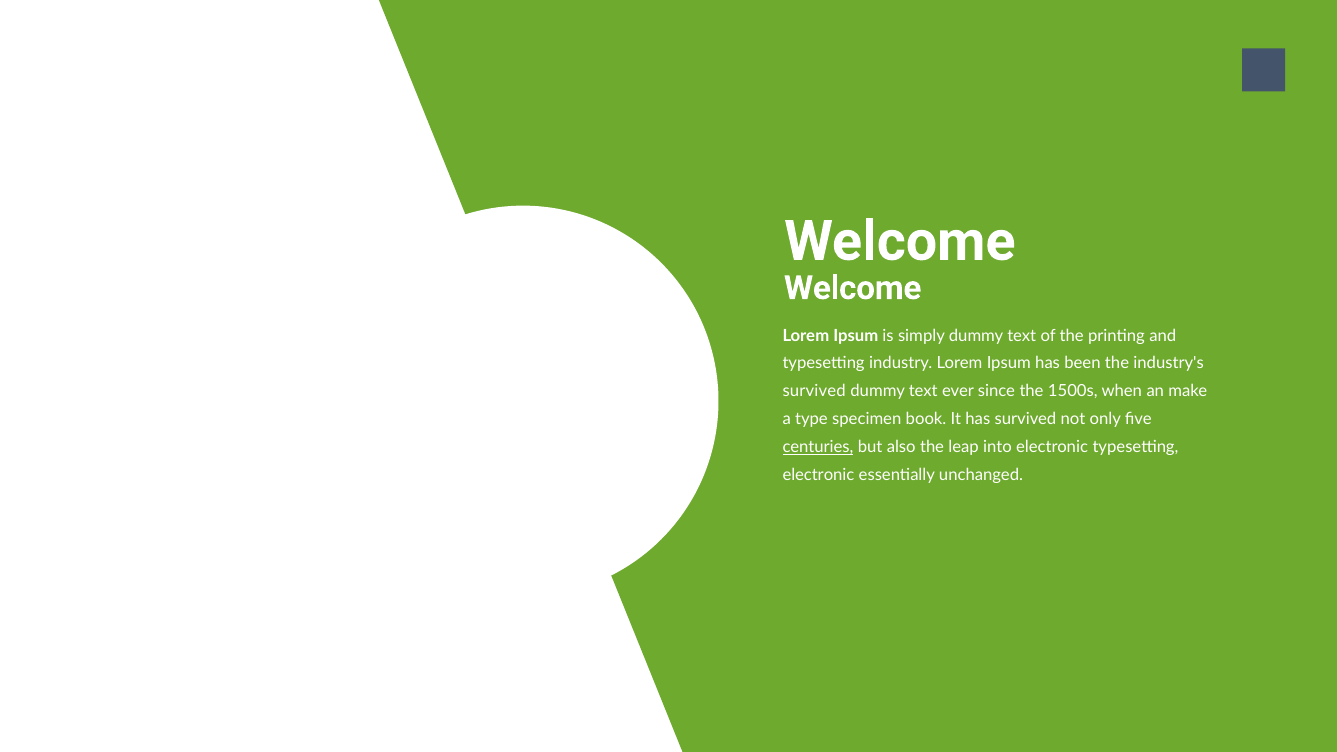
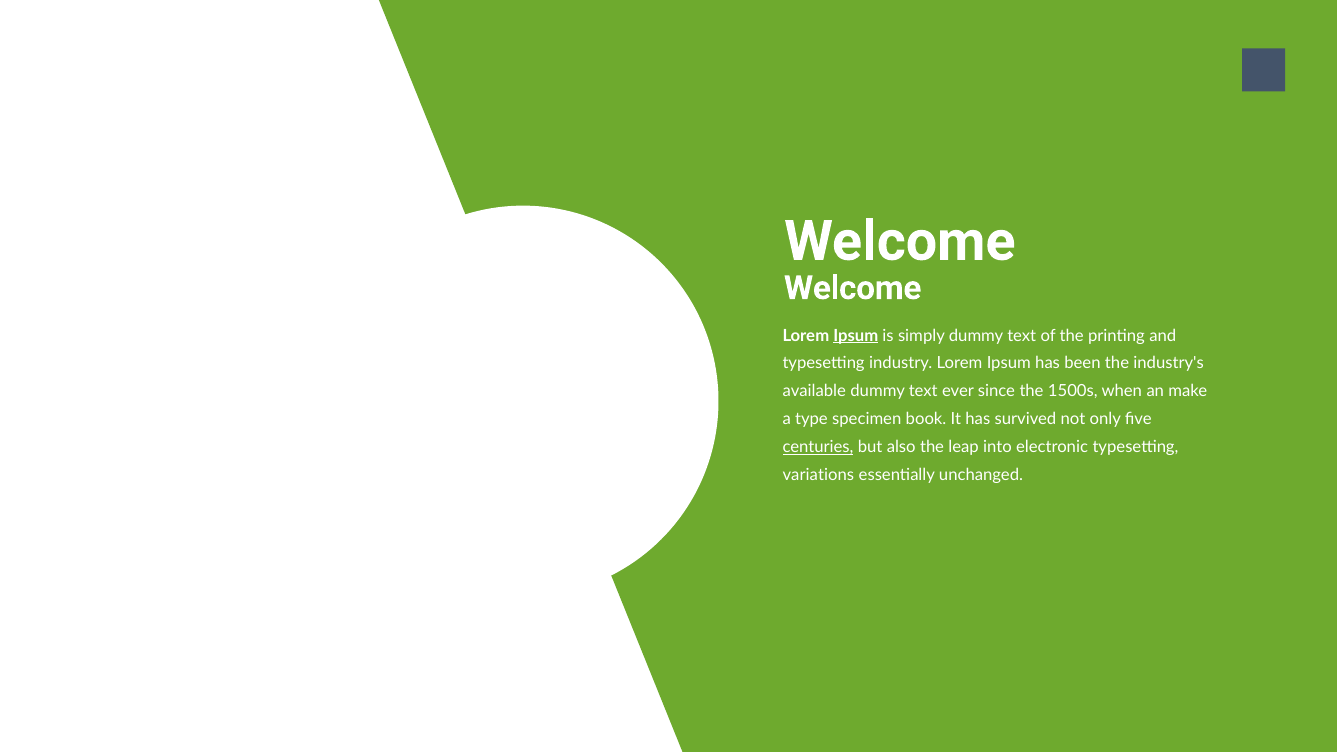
Ipsum underline: none -> present (856, 336)
survived: survived -> available (814, 391)
electronic: electronic -> variations (818, 475)
